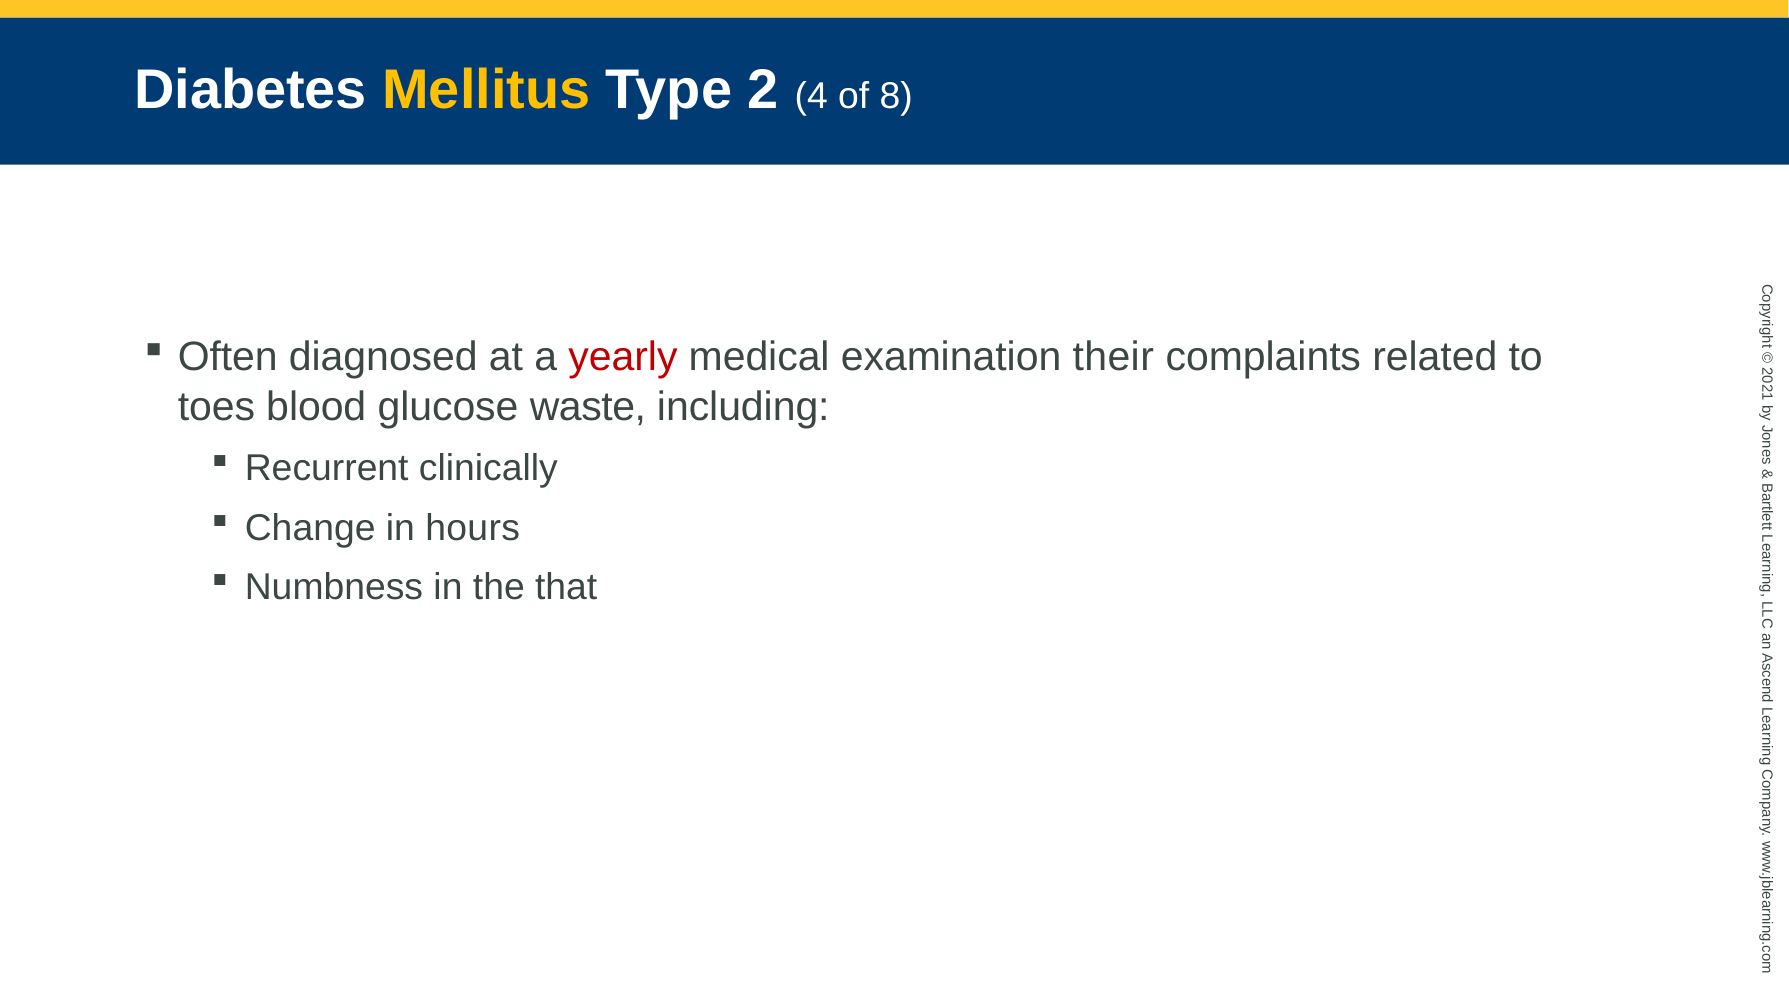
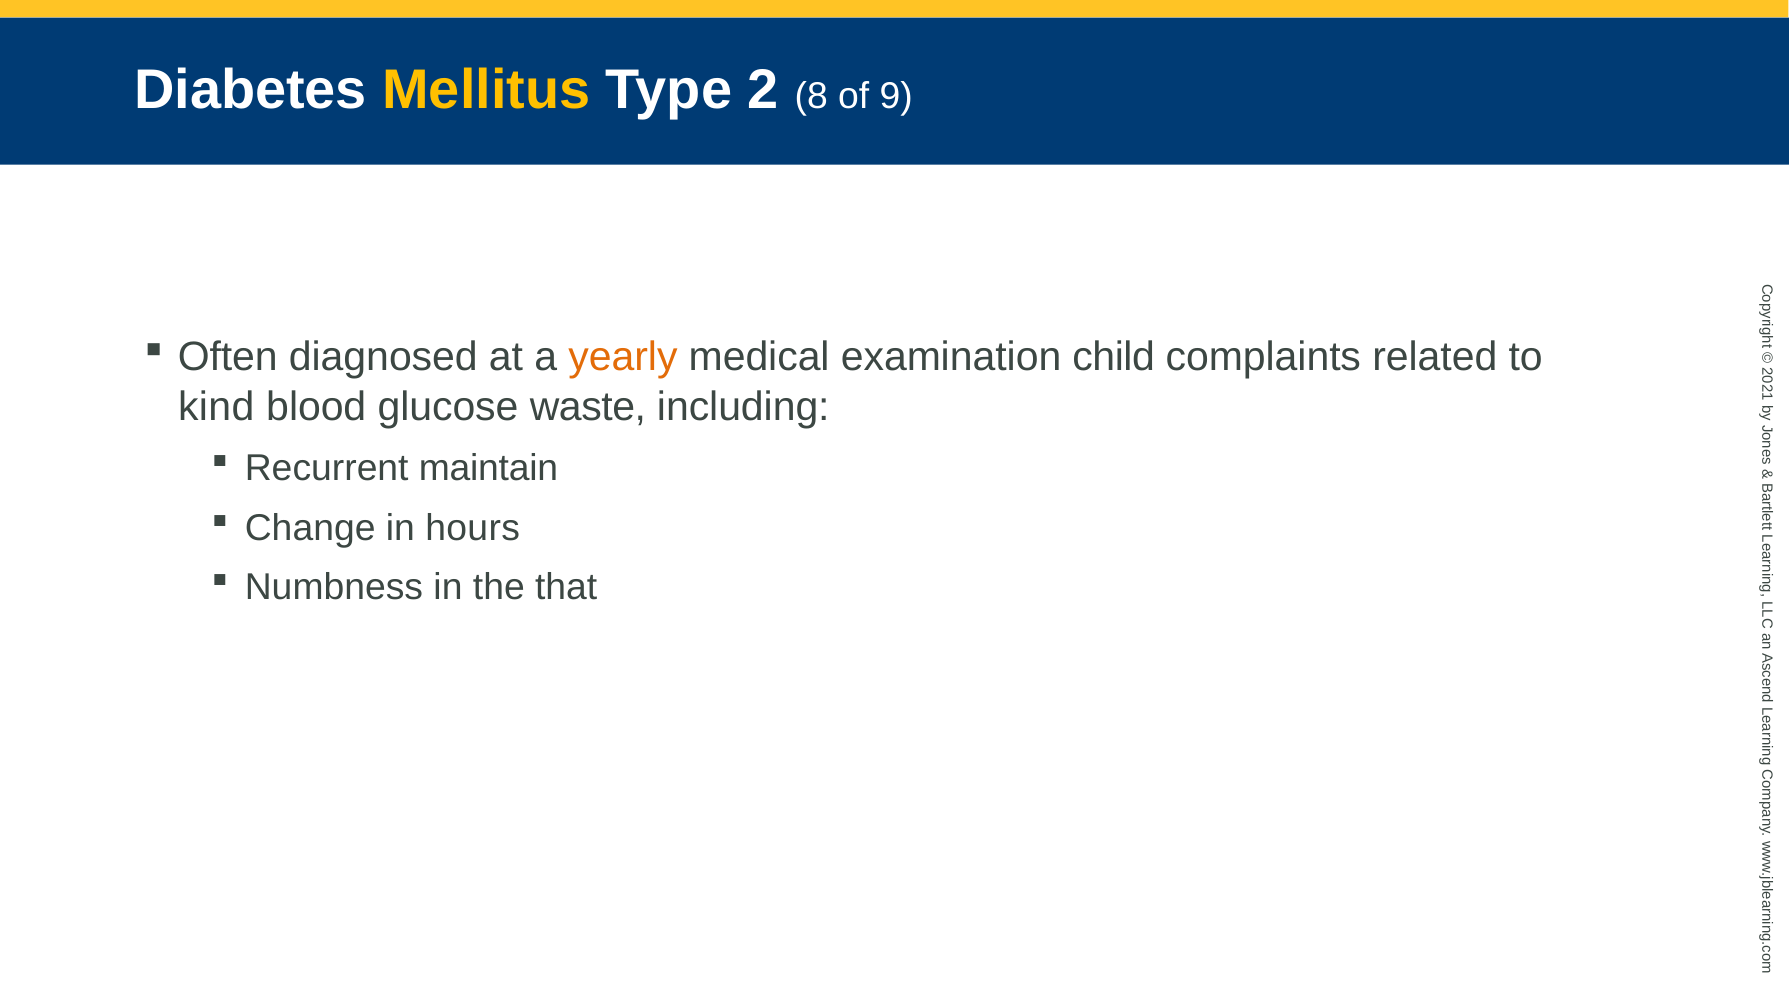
4: 4 -> 8 (811, 96)
8: 8 -> 9 (896, 96)
yearly colour: red -> orange (623, 358)
their: their -> child (1114, 358)
toes: toes -> kind (216, 407)
clinically: clinically -> maintain (488, 468)
